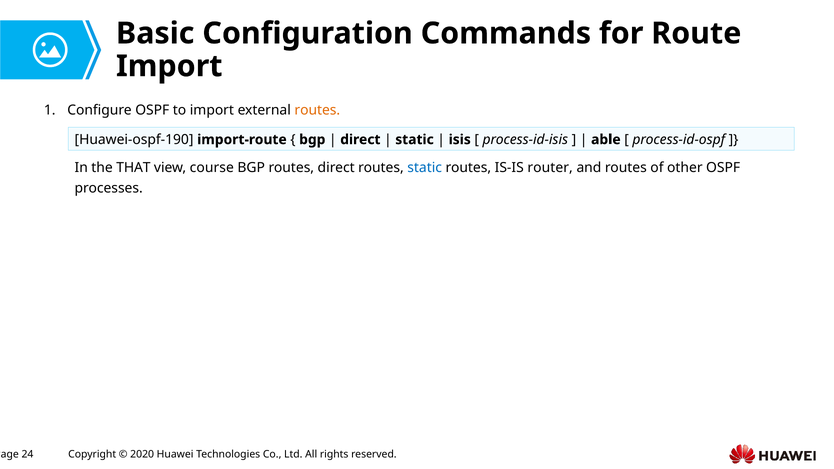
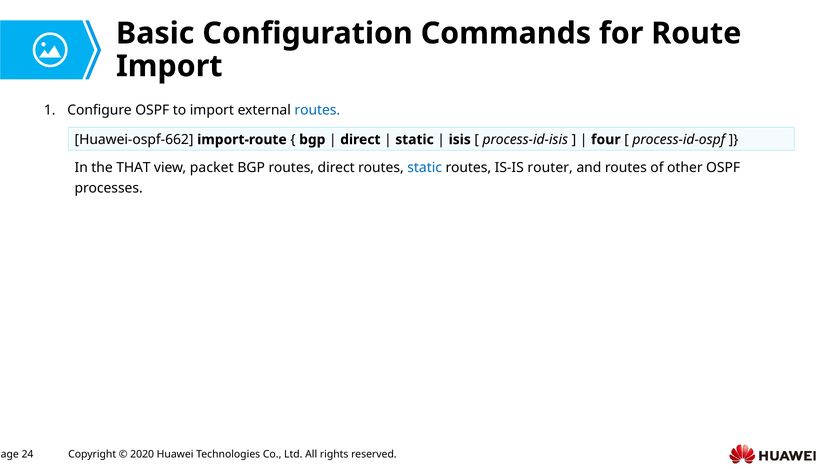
routes colour: orange -> blue (317, 110)
Huawei-ospf-190: Huawei-ospf-190 -> Huawei-ospf-662 (134, 140)
able: able -> four (606, 140)
course: course -> packet (212, 168)
